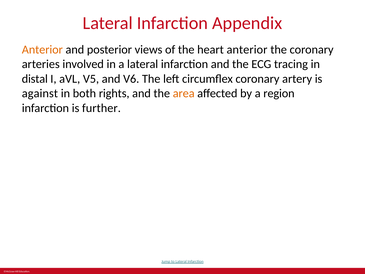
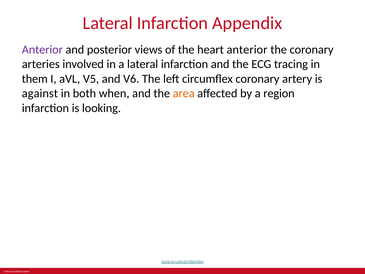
Anterior colour: orange -> purple (42, 49)
distal: distal -> them (35, 79)
rights: rights -> when (114, 93)
further: further -> looking (102, 108)
